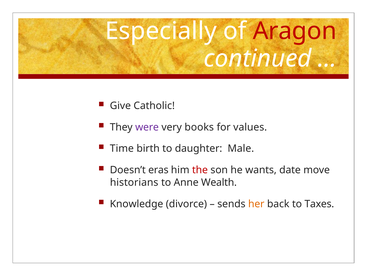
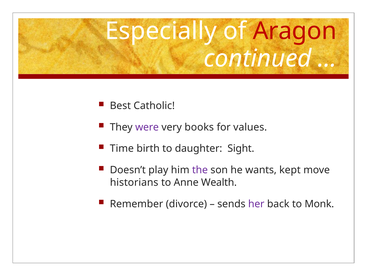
Give: Give -> Best (120, 105)
Male: Male -> Sight (241, 148)
eras: eras -> play (158, 170)
the colour: red -> purple (200, 170)
date: date -> kept (290, 170)
Knowledge: Knowledge -> Remember (136, 203)
her colour: orange -> purple (256, 203)
Taxes: Taxes -> Monk (319, 203)
